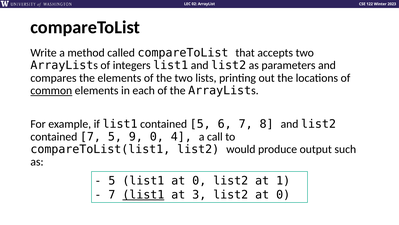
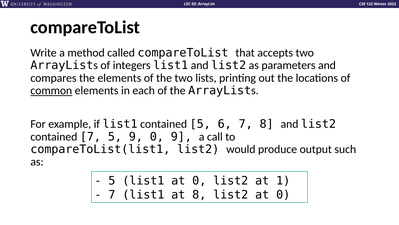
0 4: 4 -> 9 (181, 136)
list1 underline: present -> none (143, 194)
at 3: 3 -> 8 (199, 194)
